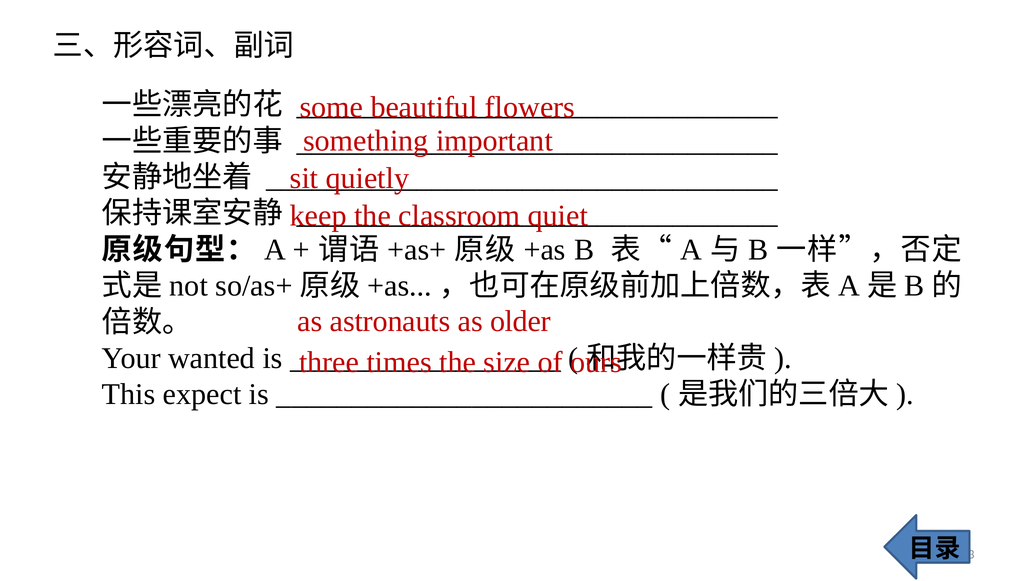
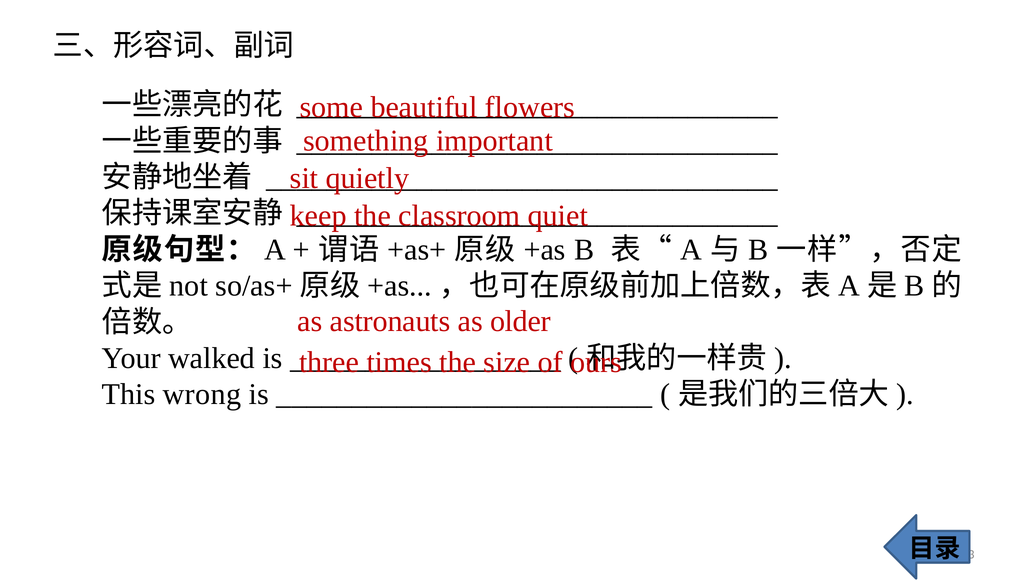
wanted: wanted -> walked (212, 359)
expect: expect -> wrong (202, 395)
